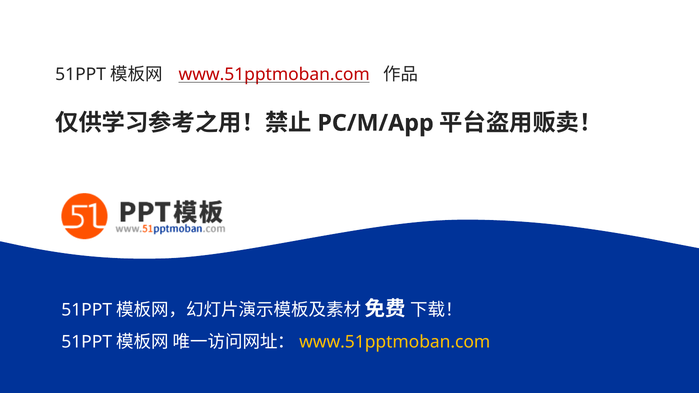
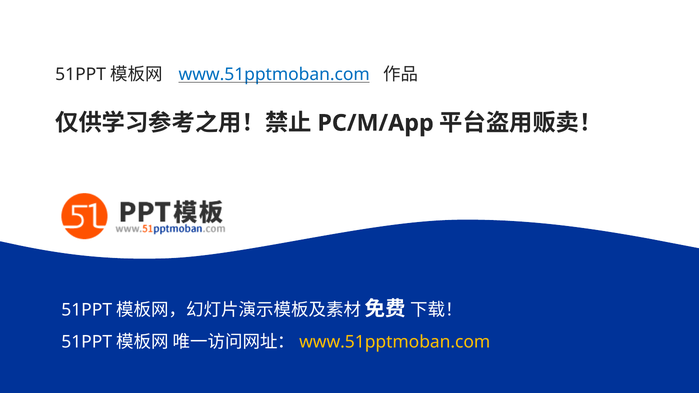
www.51pptmoban.com colour: red -> blue (274, 74)
